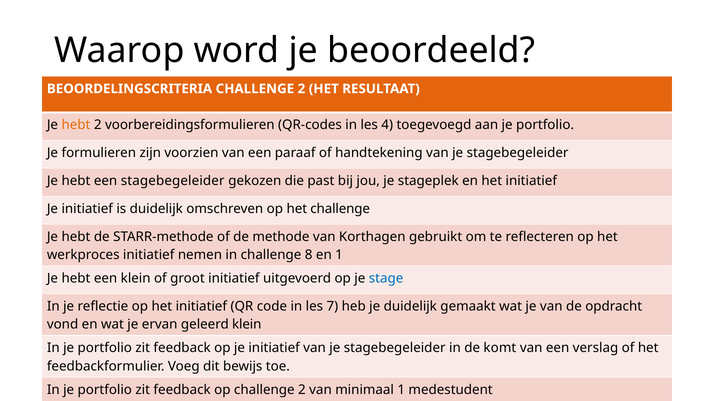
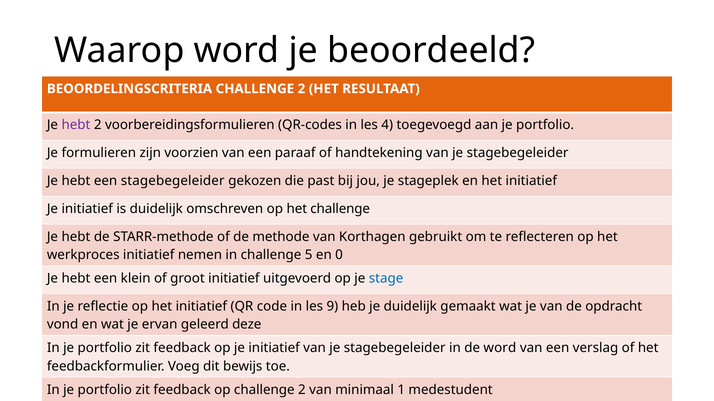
hebt colour: orange -> purple (76, 125)
8: 8 -> 5 (309, 255)
en 1: 1 -> 0 (339, 255)
7: 7 -> 9 (332, 307)
geleerd klein: klein -> deze (247, 325)
de komt: komt -> word (500, 349)
